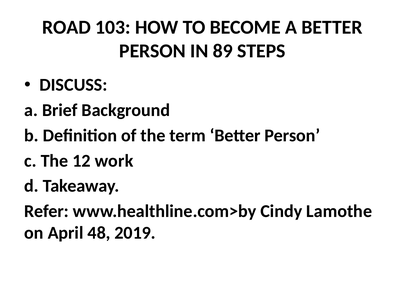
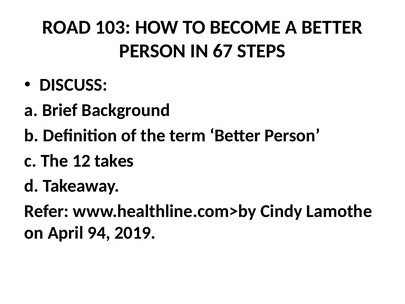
89: 89 -> 67 (223, 51)
work: work -> takes (114, 161)
48: 48 -> 94 (99, 233)
